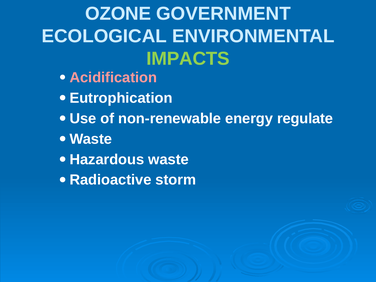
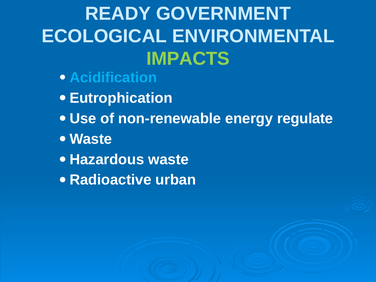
OZONE: OZONE -> READY (118, 14)
Acidification colour: pink -> light blue (113, 77)
storm: storm -> urban (176, 180)
